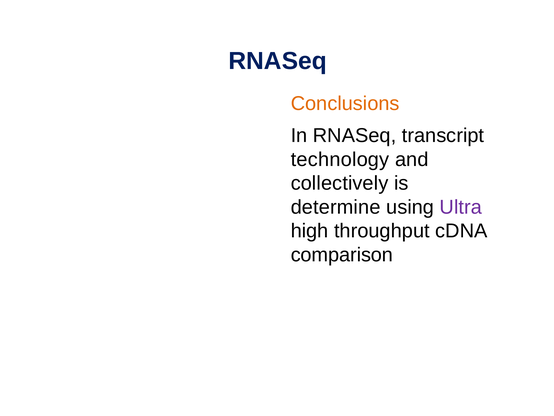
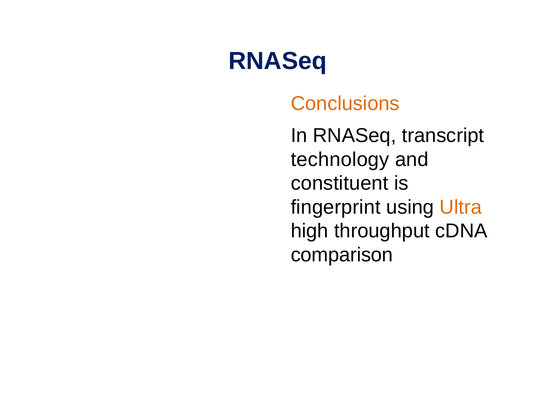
collectively: collectively -> constituent (340, 183)
determine: determine -> fingerprint (336, 207)
Ultra colour: purple -> orange (461, 207)
